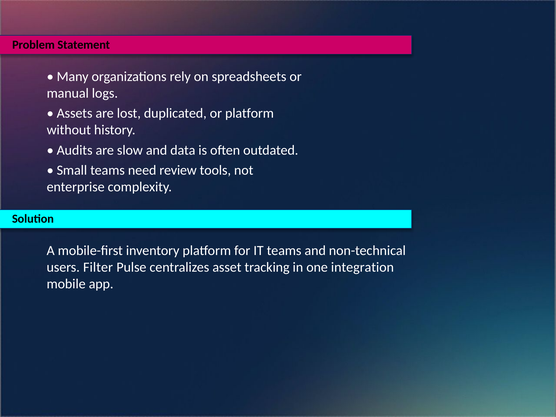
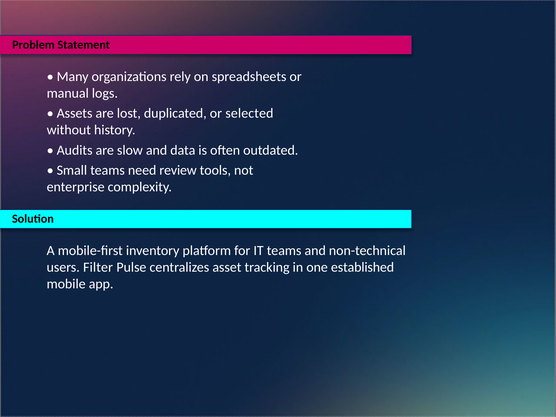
or platform: platform -> selected (249, 113)
integration: integration -> established (363, 267)
